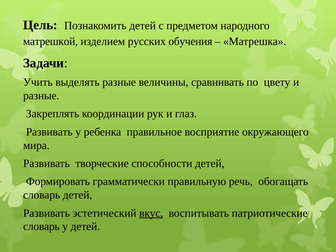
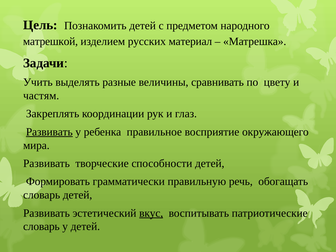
обучения: обучения -> материал (190, 41)
разные: разные -> частям (41, 96)
Развивать underline: none -> present (49, 132)
